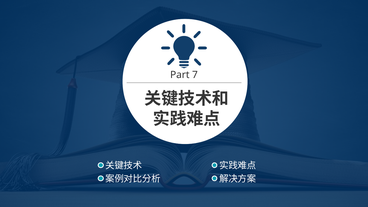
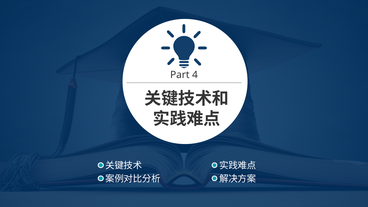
7: 7 -> 4 (195, 75)
